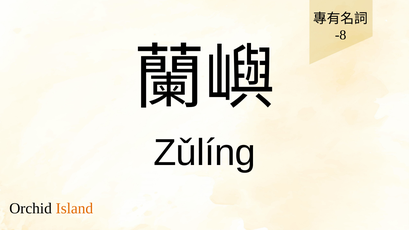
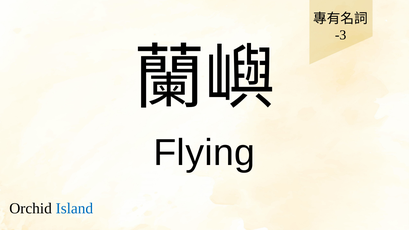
-8: -8 -> -3 (341, 35)
Zǔlíng: Zǔlíng -> Flying (204, 153)
Island colour: orange -> blue (74, 208)
